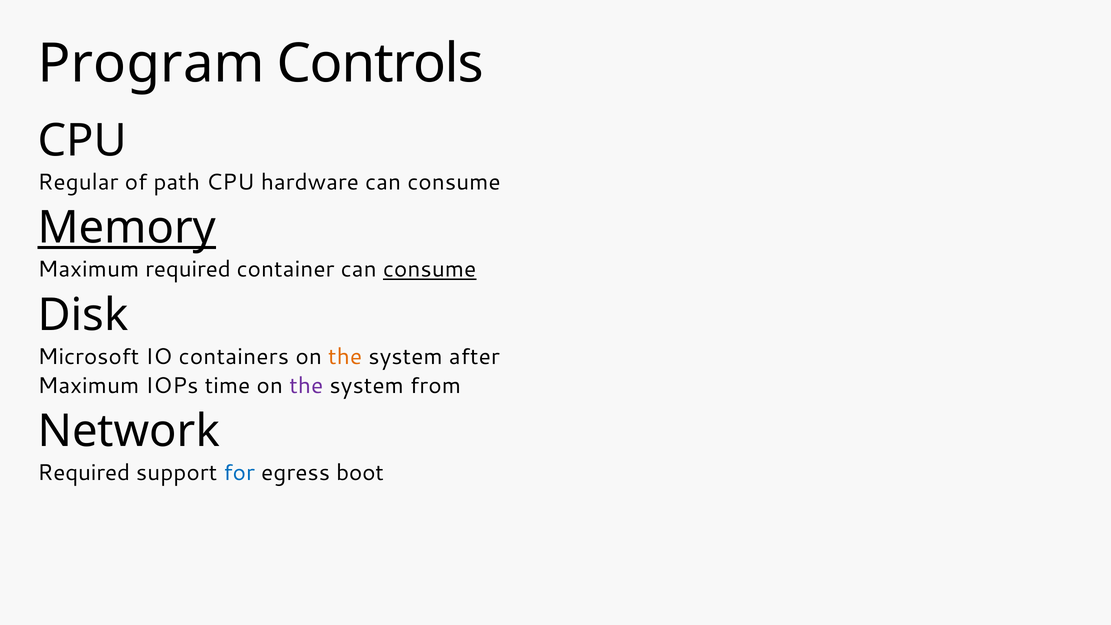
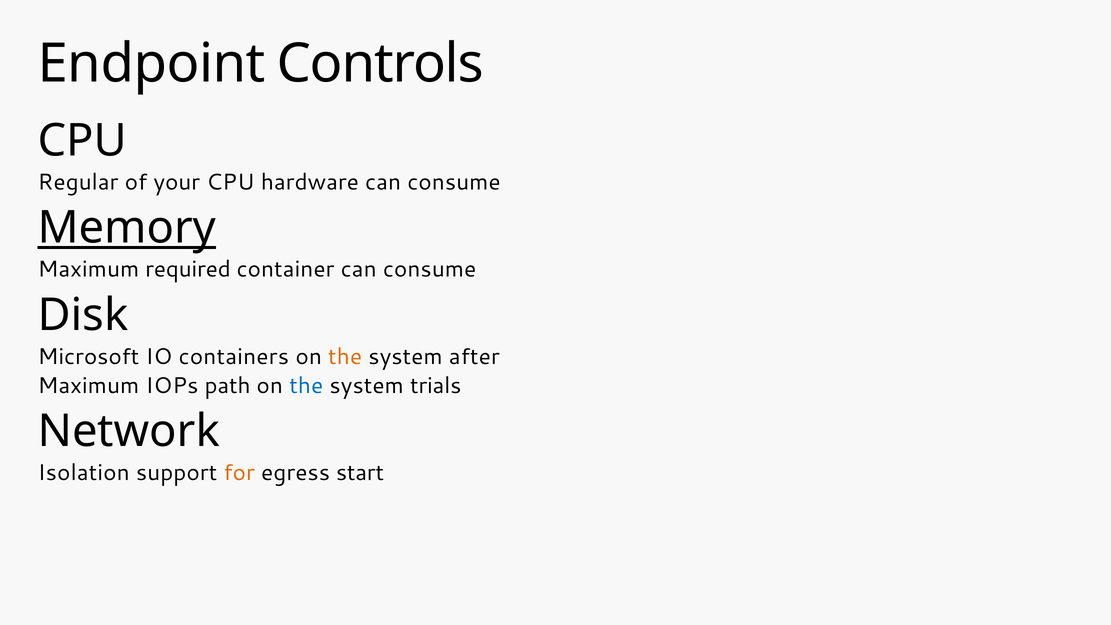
Program: Program -> Endpoint (151, 64)
path: path -> your (177, 182)
consume underline: present -> none (430, 269)
time: time -> path (228, 385)
the colour: purple -> blue (306, 385)
from: from -> trials (436, 385)
Required: Required -> Isolation (84, 473)
for colour: blue -> orange (239, 473)
boot: boot -> start (360, 473)
